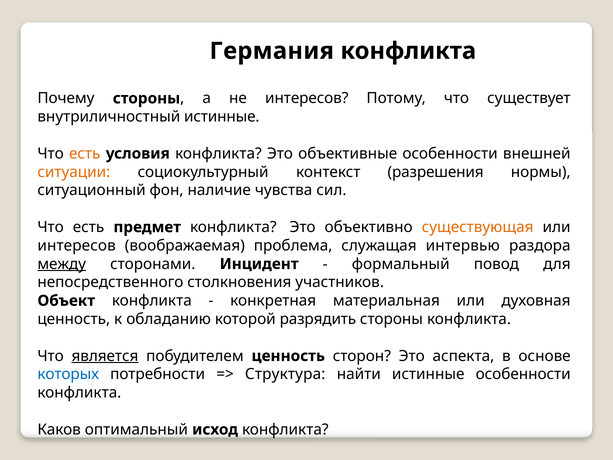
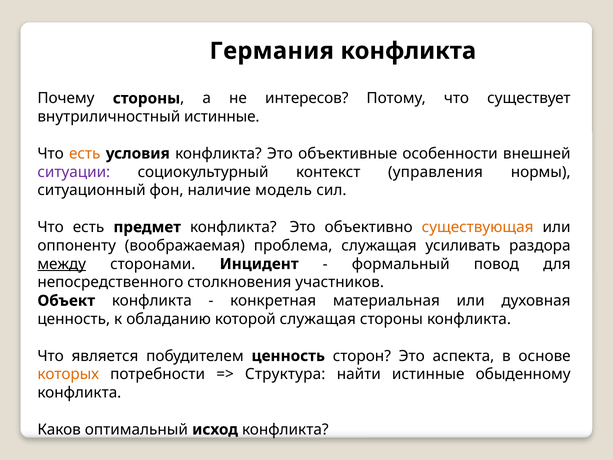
ситуации colour: orange -> purple (74, 172)
разрешения: разрешения -> управления (435, 172)
чувства: чувства -> модель (284, 190)
интересов: интересов -> оппоненту (77, 245)
интервью: интервью -> усиливать (463, 245)
которой разрядить: разрядить -> служащая (318, 319)
является underline: present -> none (105, 356)
которых colour: blue -> orange (68, 374)
истинные особенности: особенности -> обыденному (523, 374)
